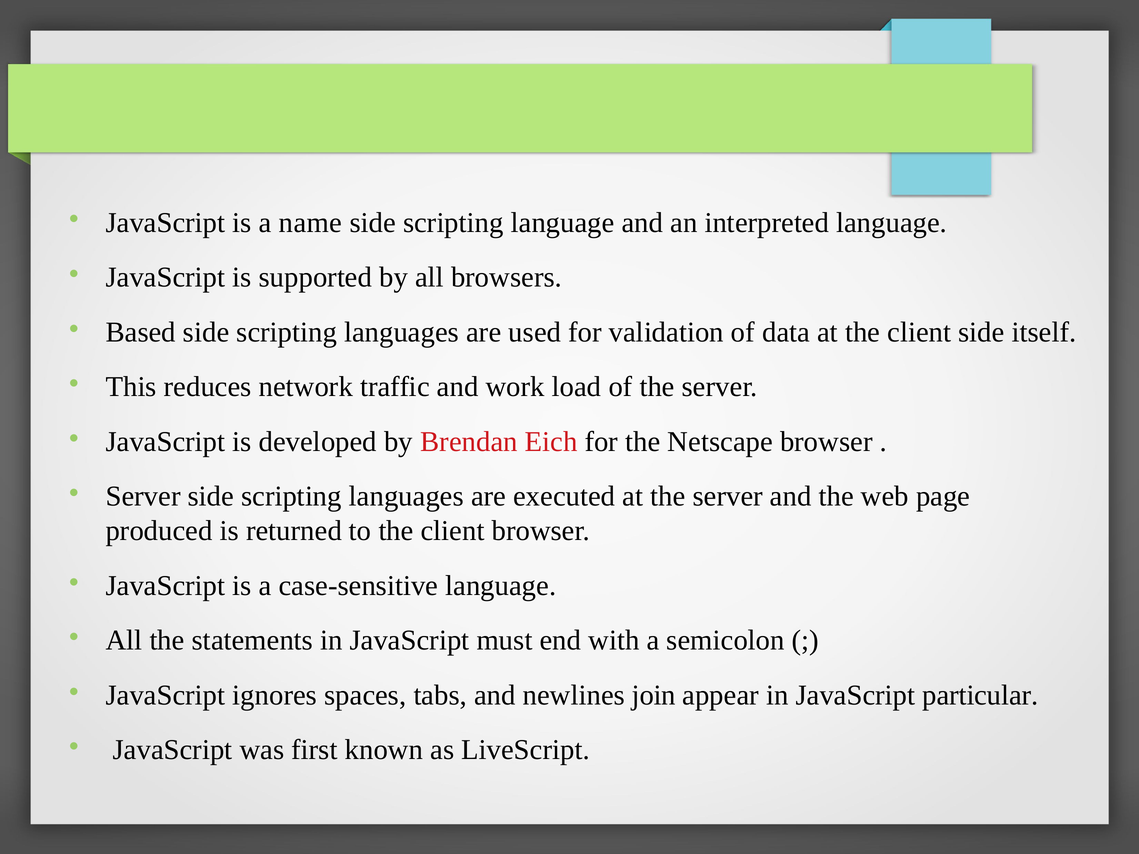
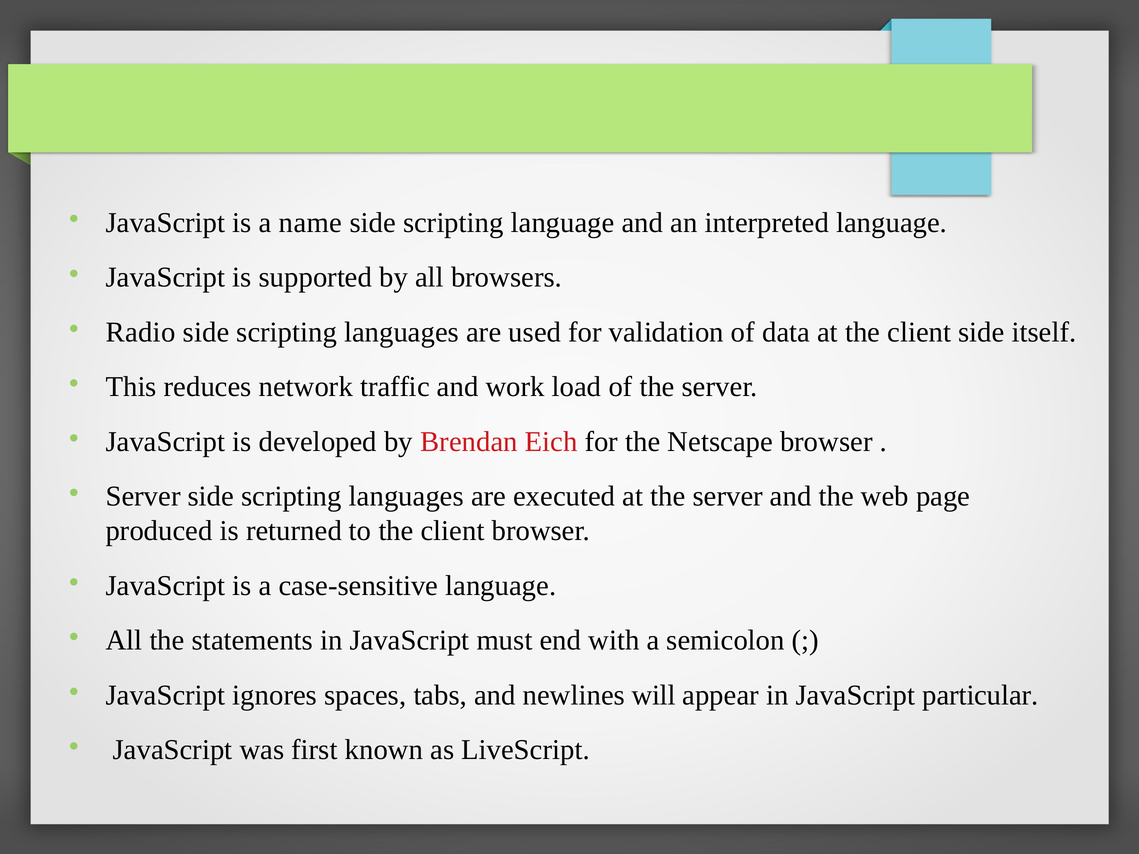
Based: Based -> Radio (141, 332)
join: join -> will (654, 695)
